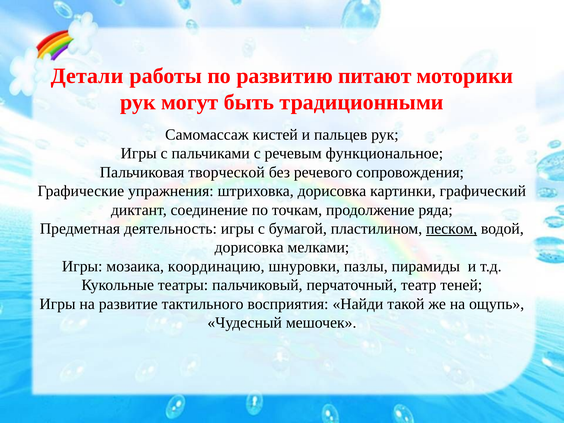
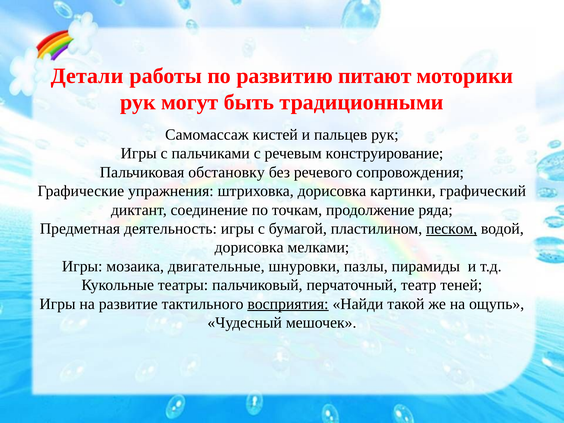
функциональное: функциональное -> конструирование (384, 153)
творческой: творческой -> обстановку (227, 172)
координацию: координацию -> двигательные (216, 266)
восприятия underline: none -> present (288, 304)
